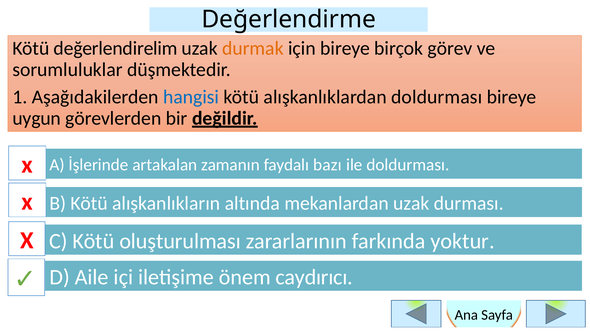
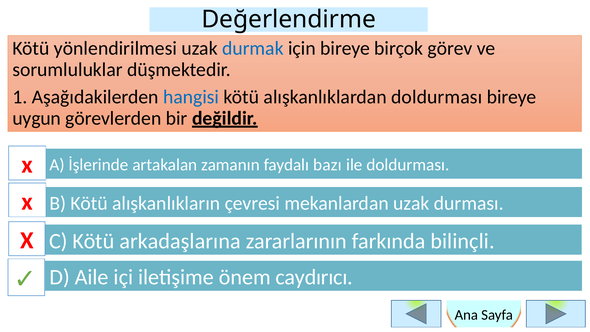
değerlendirelim: değerlendirelim -> yönlendirilmesi (115, 48)
durmak colour: orange -> blue (253, 48)
altında: altında -> çevresi (252, 203)
oluşturulması: oluşturulması -> arkadaşlarına (180, 241)
yoktur: yoktur -> bilinçli (463, 241)
